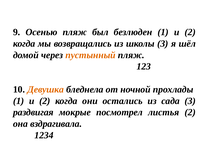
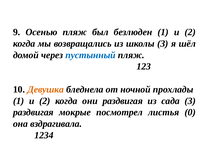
пустынный colour: orange -> blue (90, 55)
они остались: остались -> раздвигая (123, 101)
листья 2: 2 -> 0 (190, 112)
